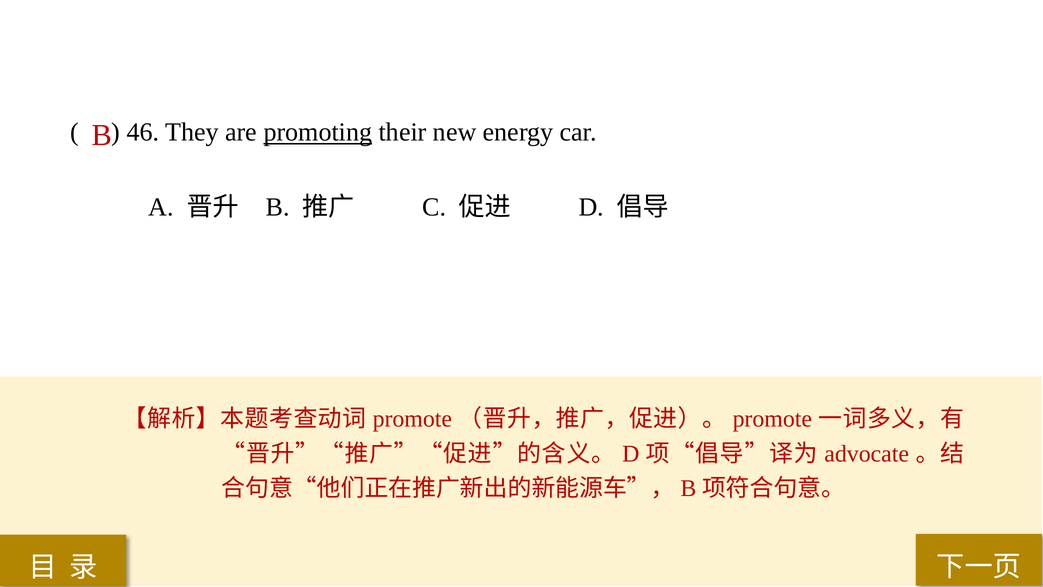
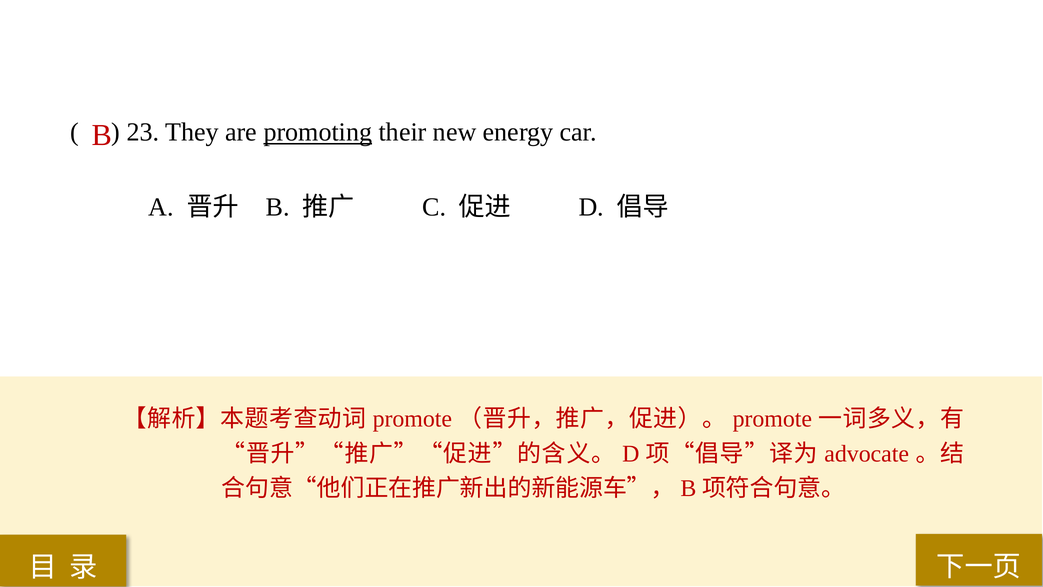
46: 46 -> 23 (143, 132)
